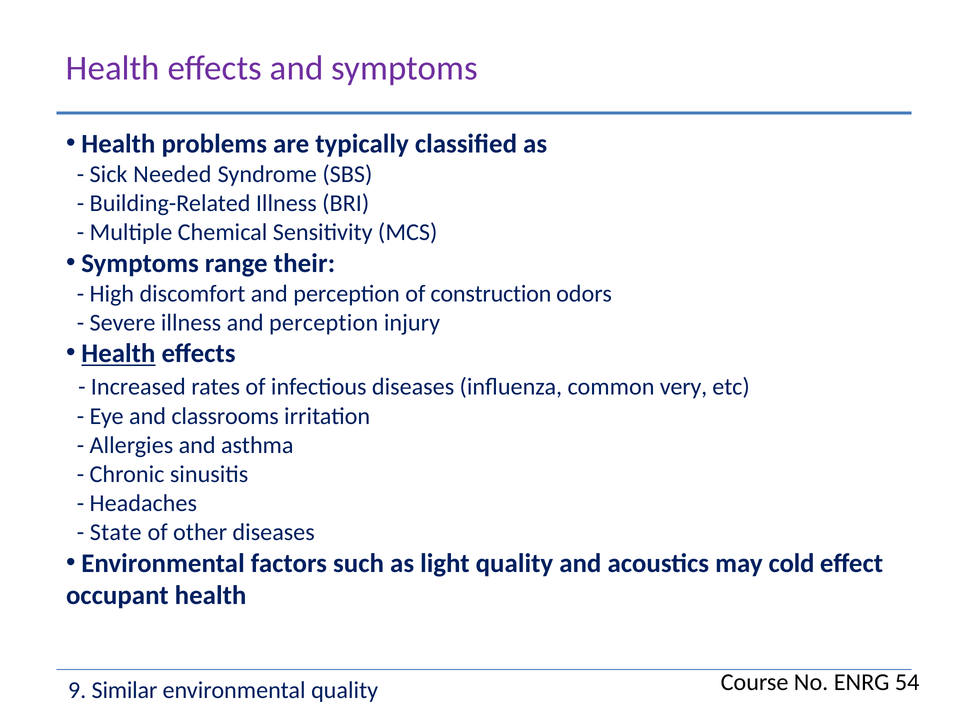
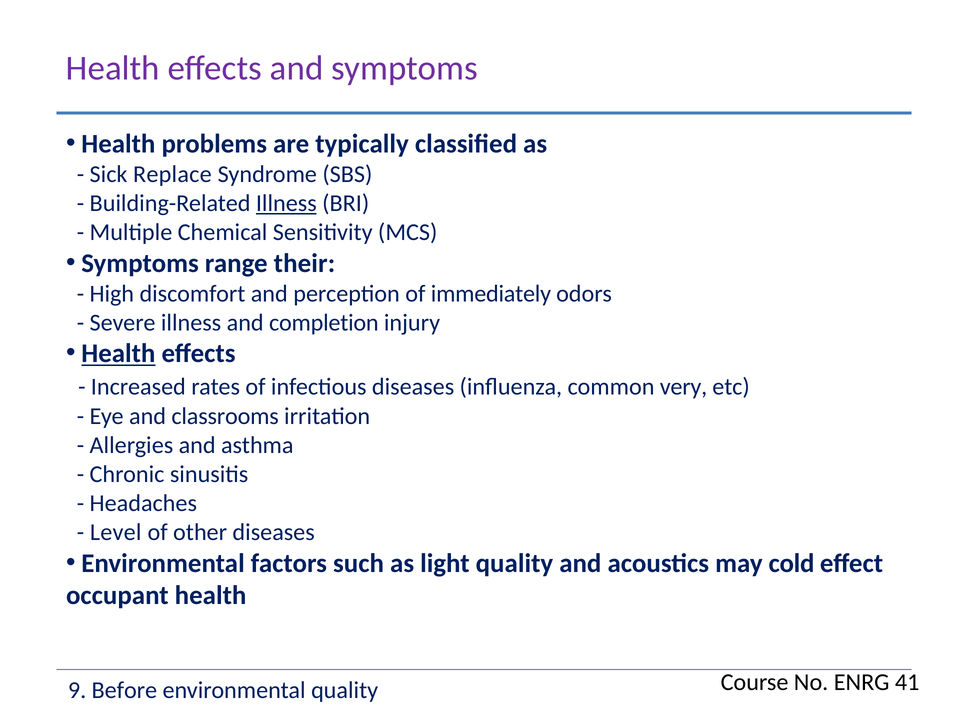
Needed: Needed -> Replace (172, 174)
Illness underline: none -> present (286, 203)
construction: construction -> immediately (491, 294)
illness and perception: perception -> completion (324, 323)
State: State -> Level (116, 532)
54: 54 -> 41 (907, 682)
Similar: Similar -> Before (124, 690)
